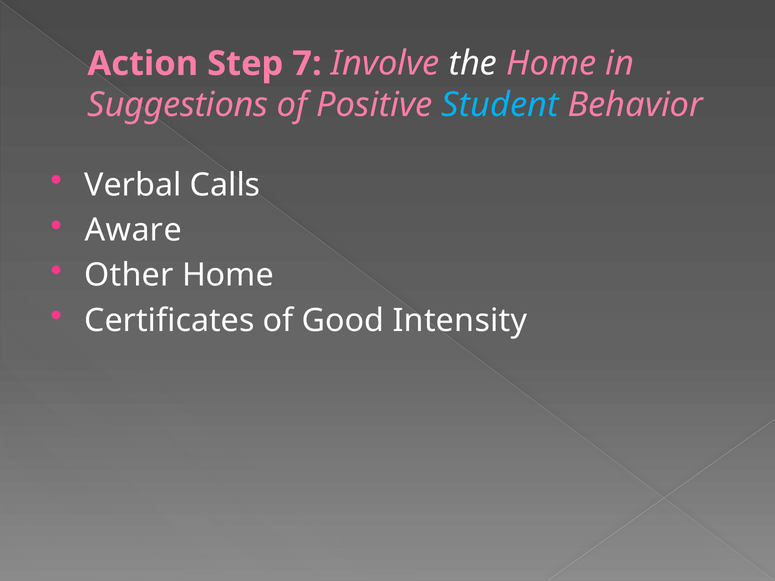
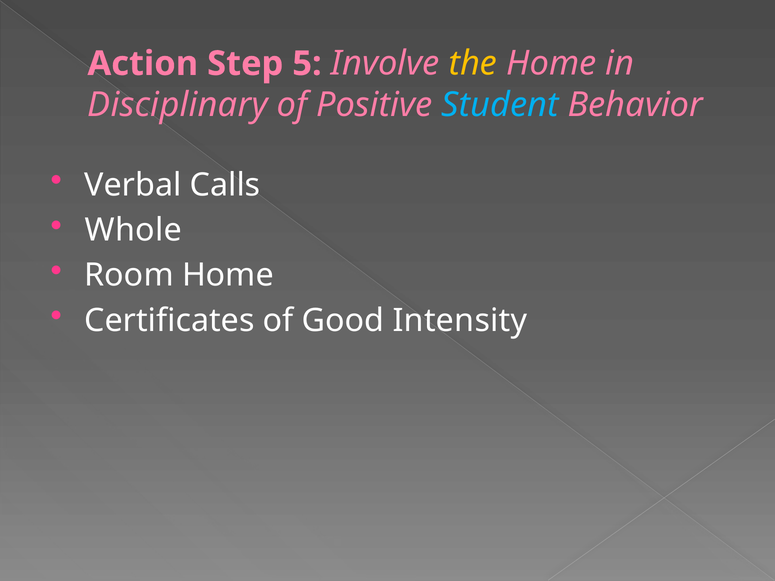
7: 7 -> 5 (307, 64)
the colour: white -> yellow (473, 64)
Suggestions: Suggestions -> Disciplinary (178, 105)
Aware: Aware -> Whole (133, 230)
Other: Other -> Room (129, 275)
